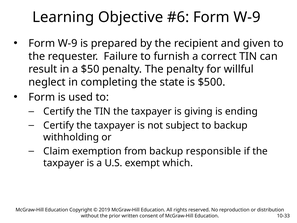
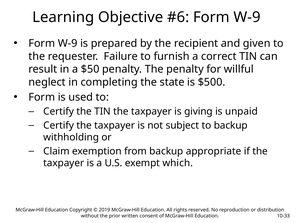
ending: ending -> unpaid (241, 111)
responsible: responsible -> appropriate (214, 151)
